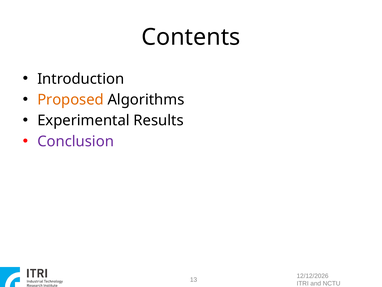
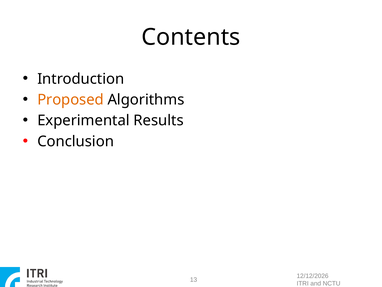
Conclusion colour: purple -> black (76, 141)
